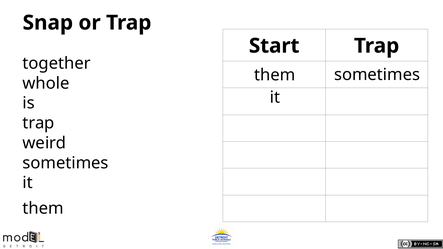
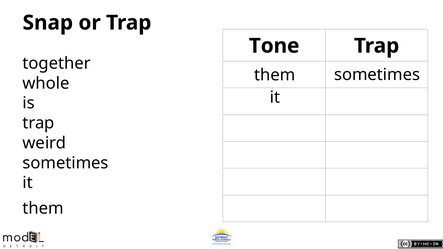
Start: Start -> Tone (274, 46)
